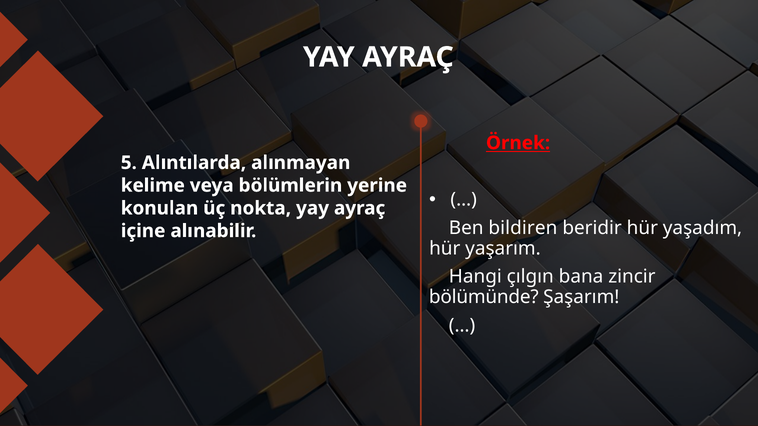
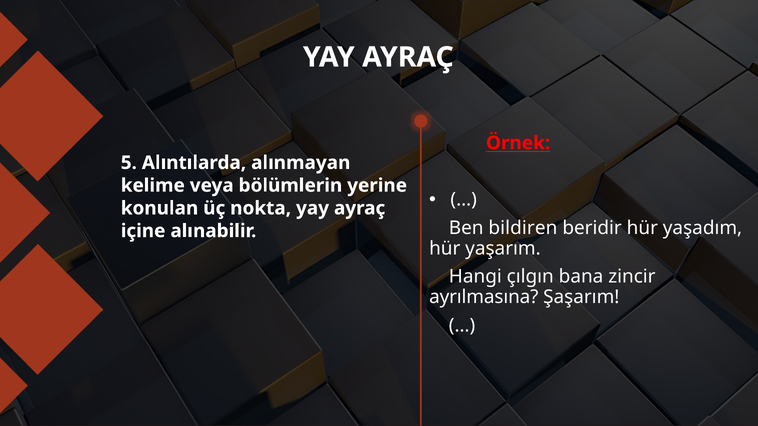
bölümünde: bölümünde -> ayrılmasına (484, 297)
